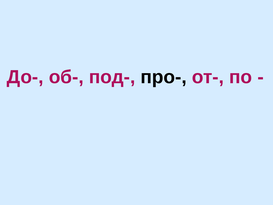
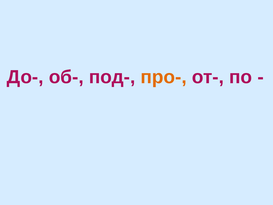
про- colour: black -> orange (164, 77)
